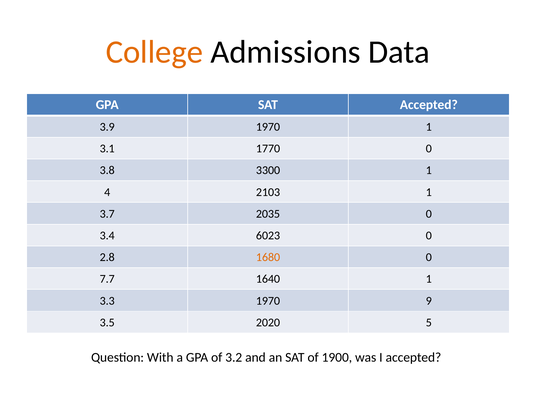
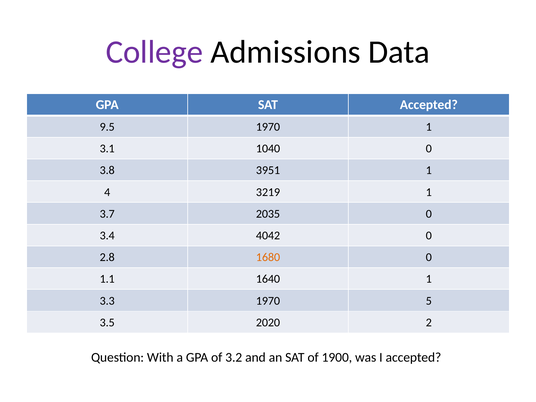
College colour: orange -> purple (154, 52)
3.9: 3.9 -> 9.5 (107, 127)
1770: 1770 -> 1040 (268, 149)
3300: 3300 -> 3951 (268, 170)
2103: 2103 -> 3219 (268, 192)
6023: 6023 -> 4042 (268, 236)
7.7: 7.7 -> 1.1 (107, 279)
9: 9 -> 5 (429, 301)
5: 5 -> 2 (429, 323)
